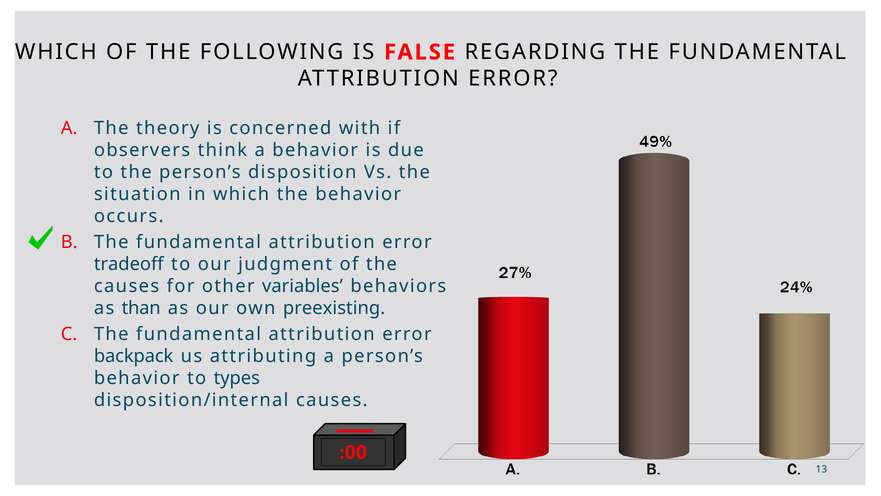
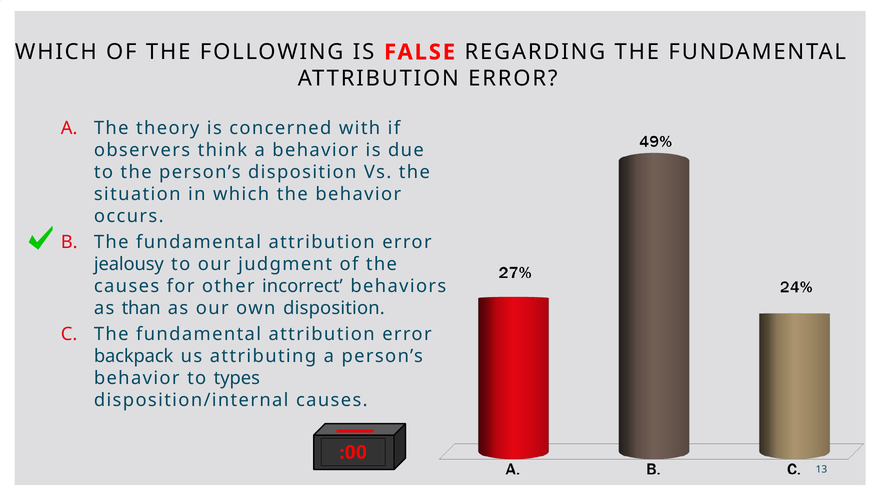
tradeoff: tradeoff -> jealousy (129, 264)
variables: variables -> incorrect (302, 286)
own preexisting: preexisting -> disposition (334, 308)
